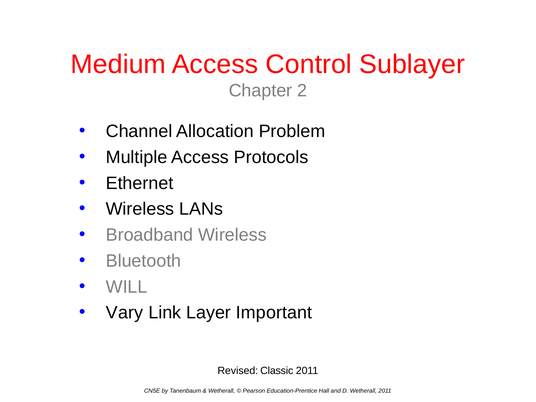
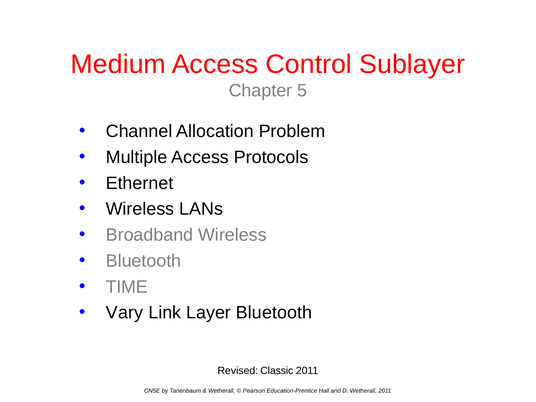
2: 2 -> 5 (302, 90)
WILL: WILL -> TIME (127, 287)
Layer Important: Important -> Bluetooth (274, 313)
